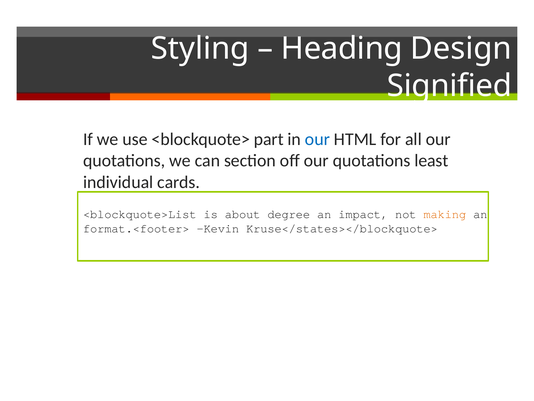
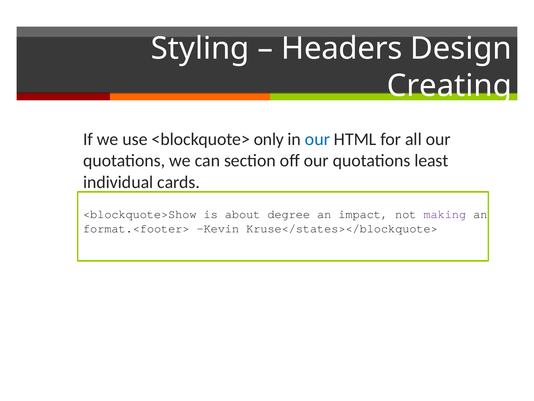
Heading: Heading -> Headers (342, 49)
Signified: Signified -> Creating (449, 86)
part: part -> only (269, 139)
<blockquote>List: <blockquote>List -> <blockquote>Show (140, 214)
making colour: orange -> purple (445, 214)
